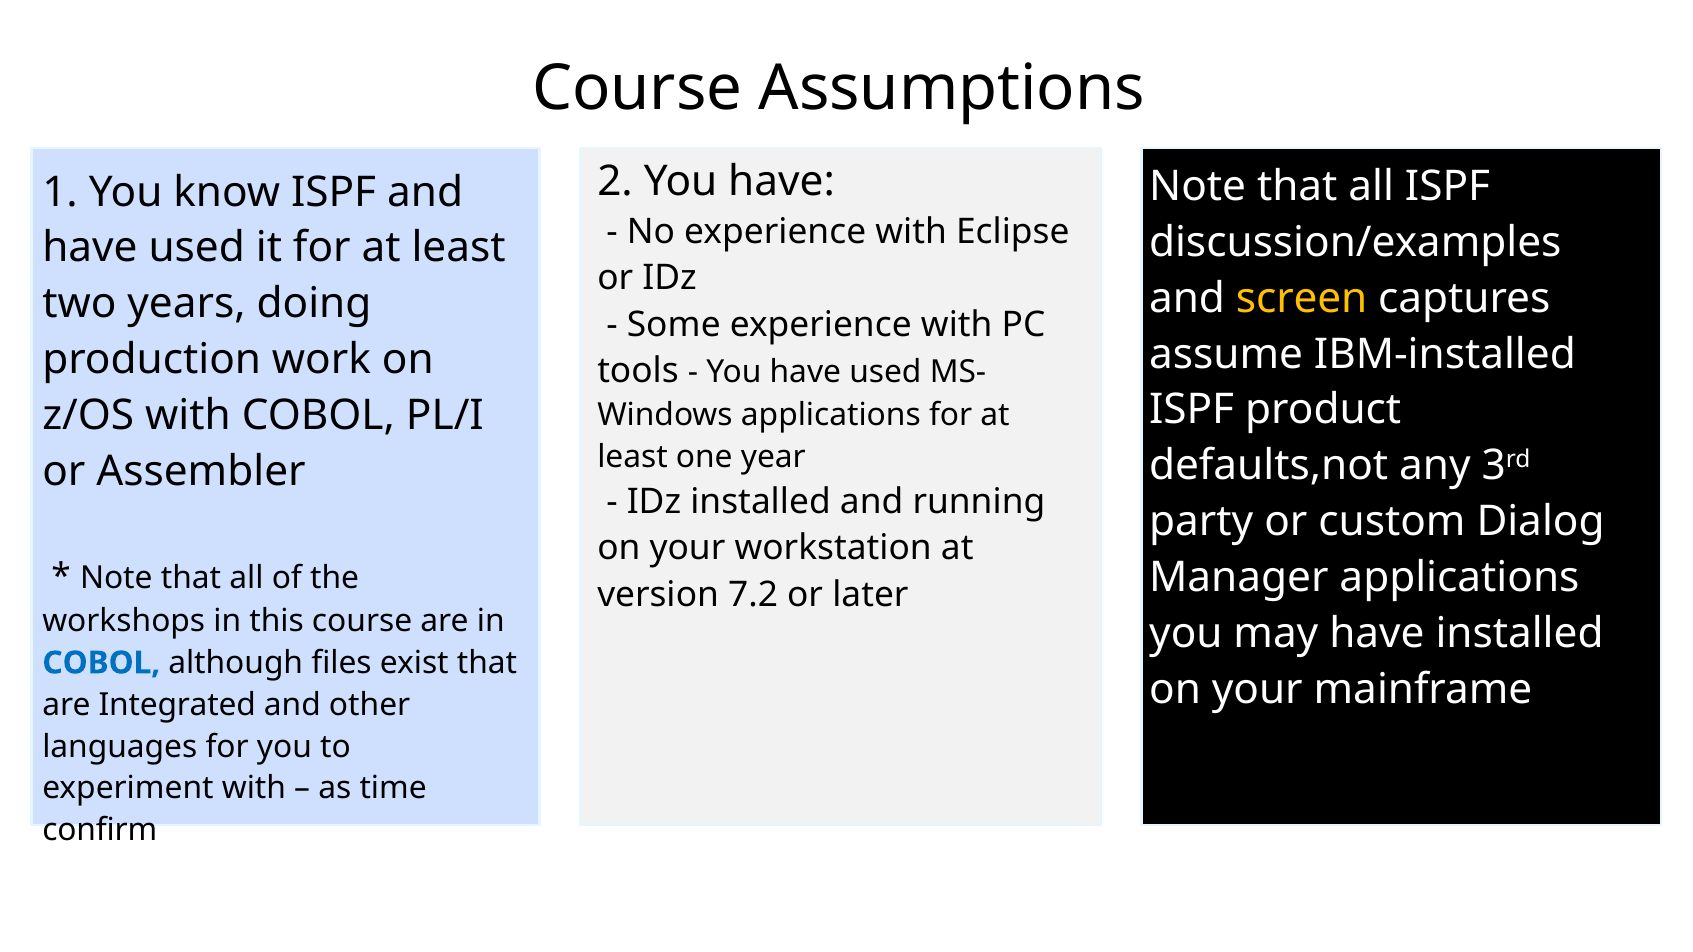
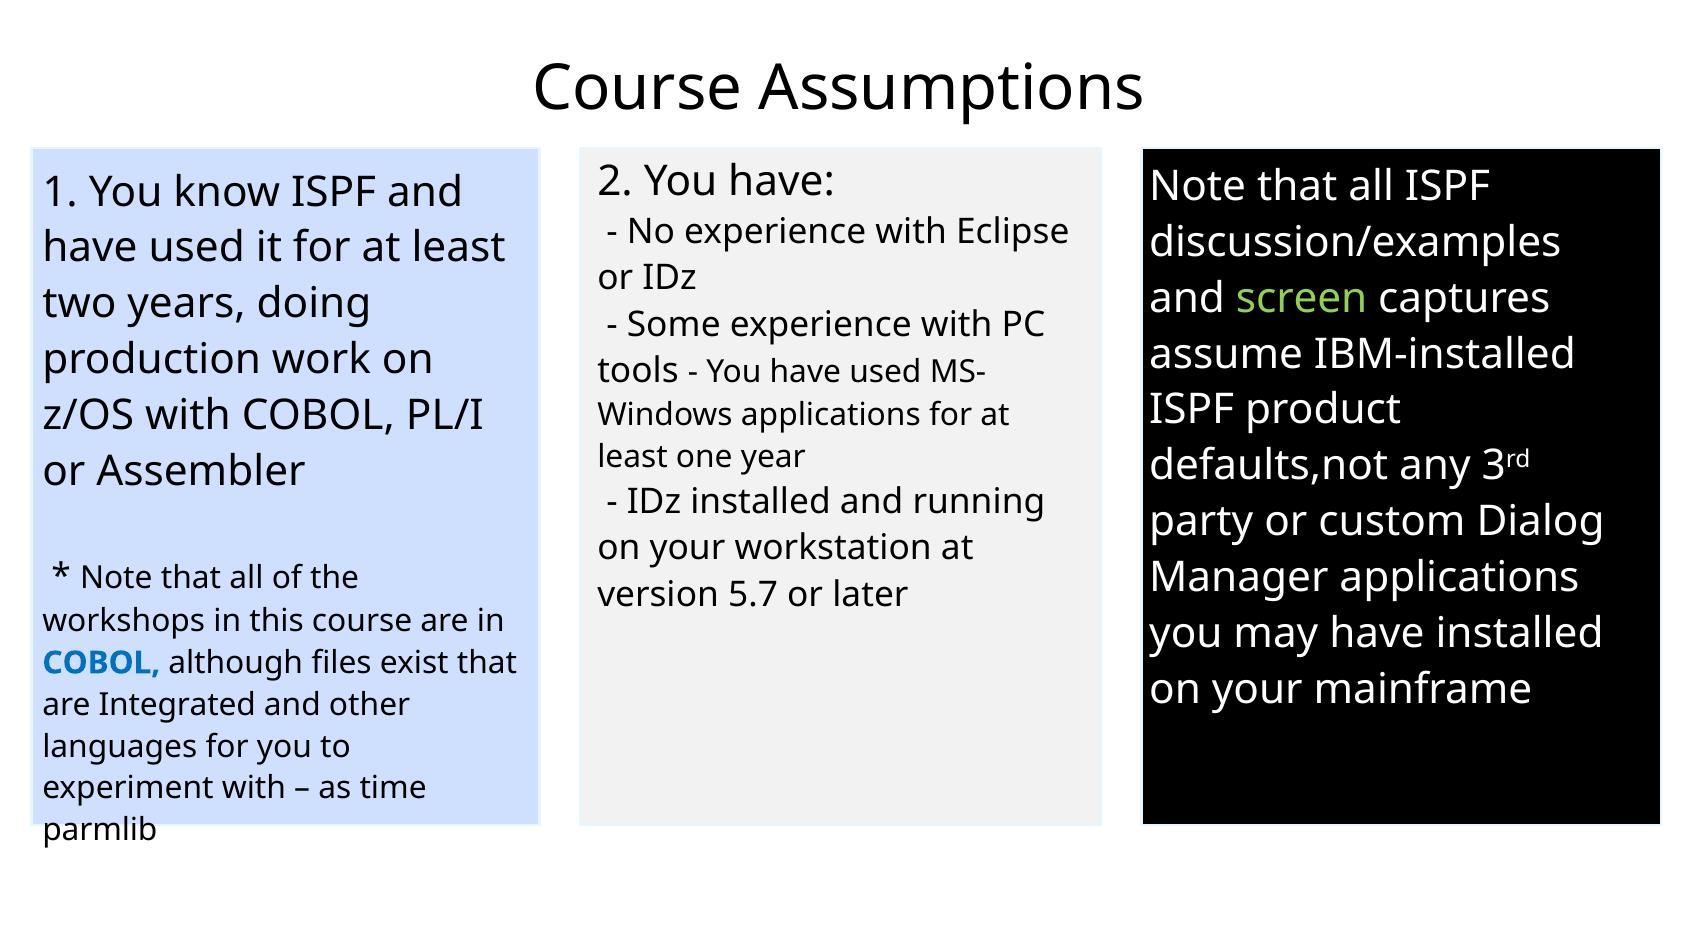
screen colour: yellow -> light green (1302, 298)
7.2: 7.2 -> 5.7 (753, 595)
confirm: confirm -> parmlib (100, 831)
